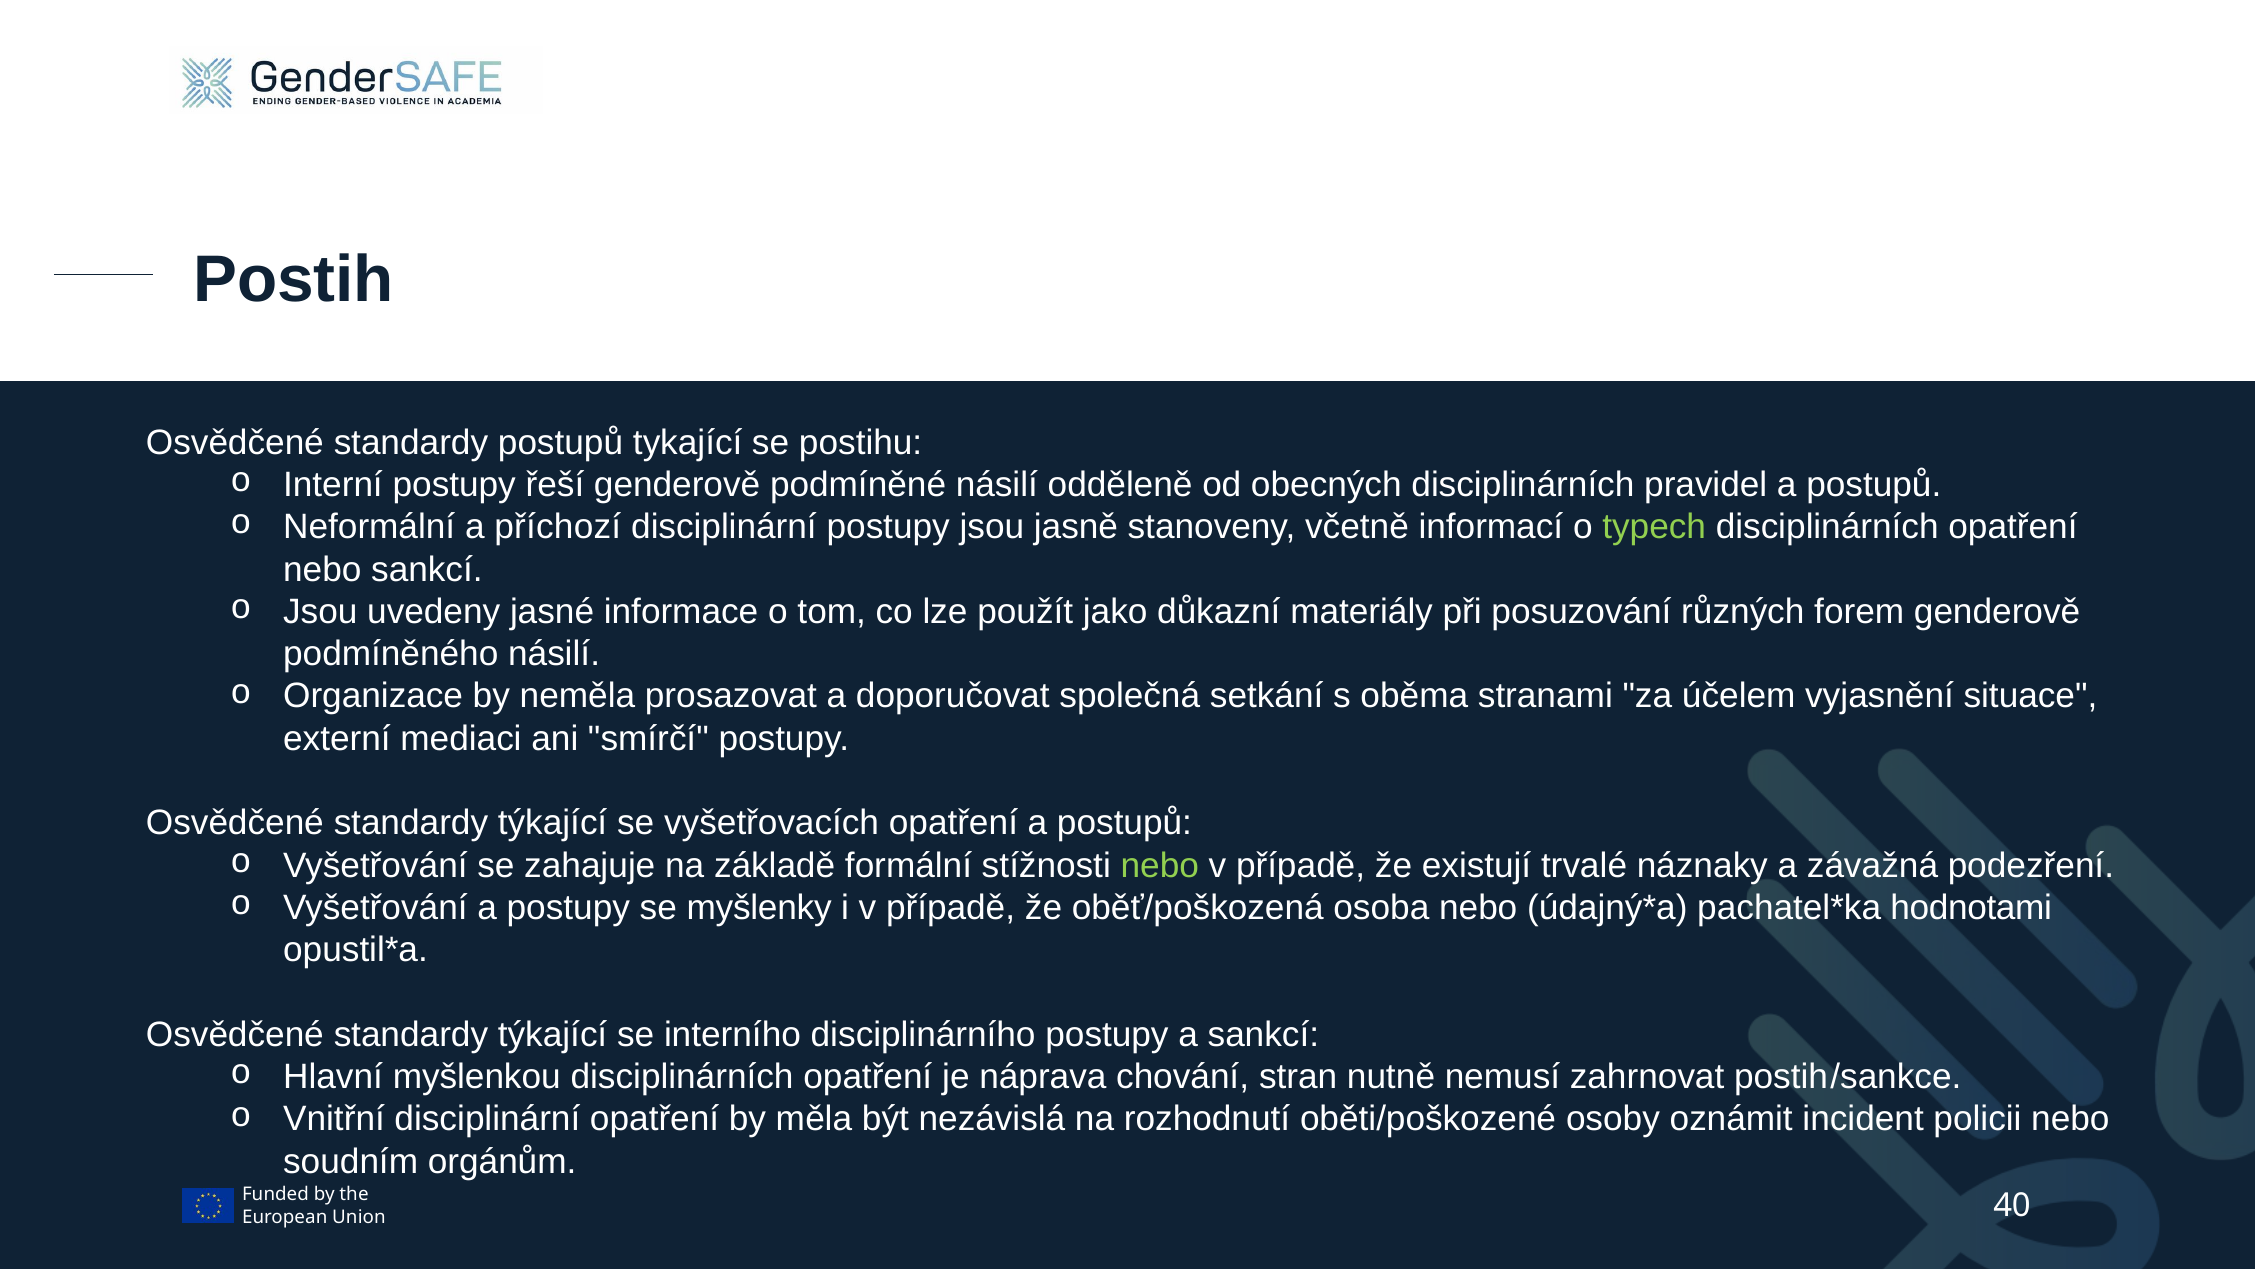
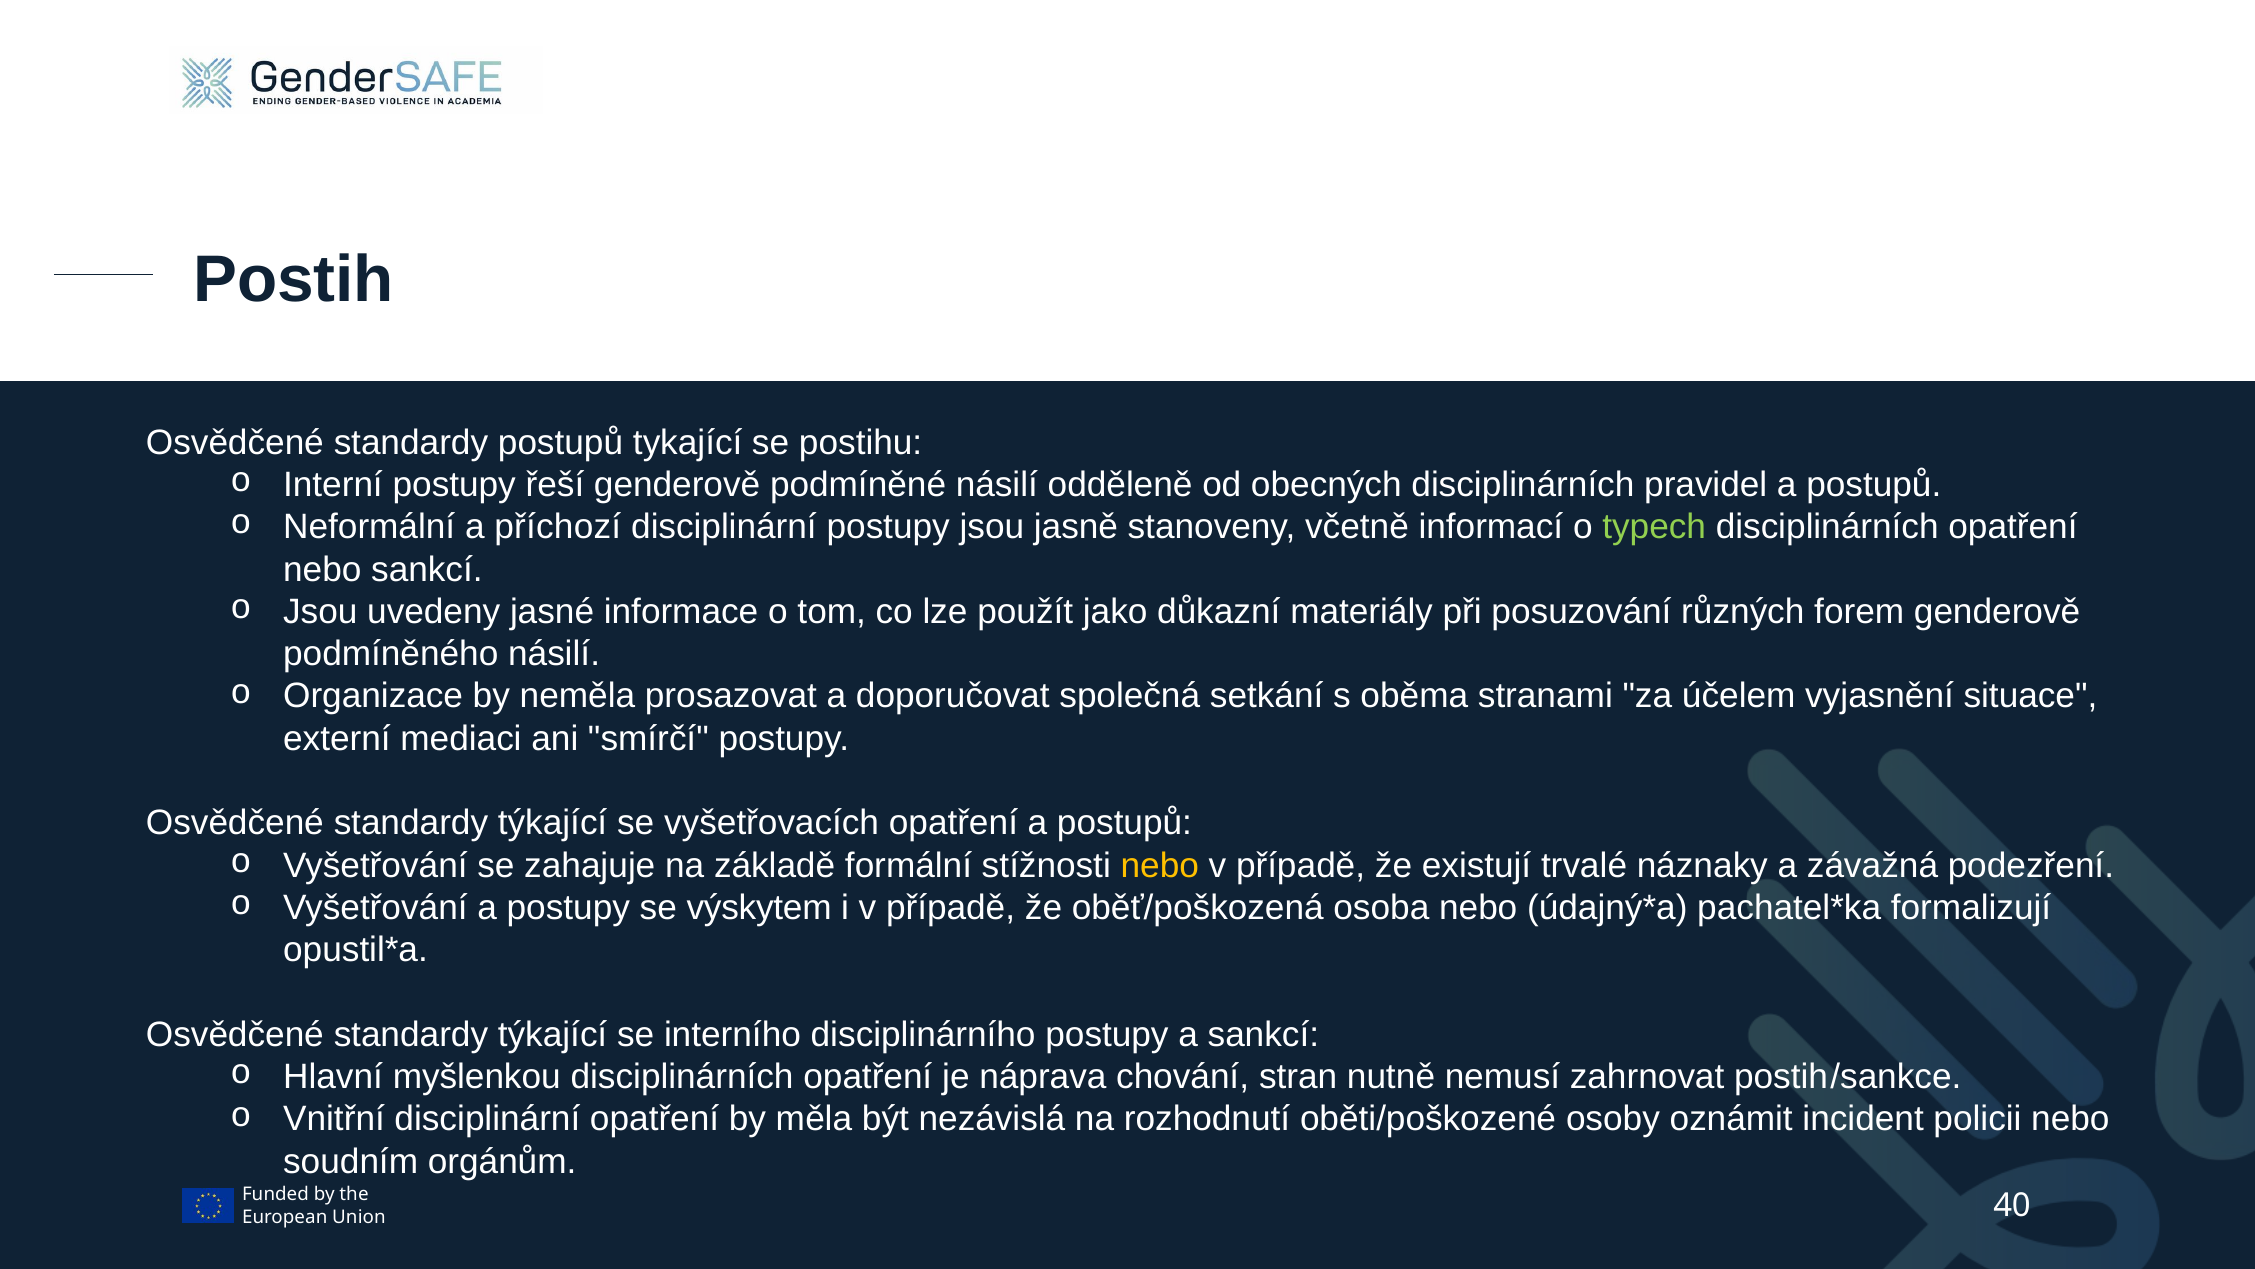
nebo colour: light green -> yellow (1160, 865)
myšlenky: myšlenky -> výskytem (759, 907)
hodnotami: hodnotami -> formalizují (1971, 907)
